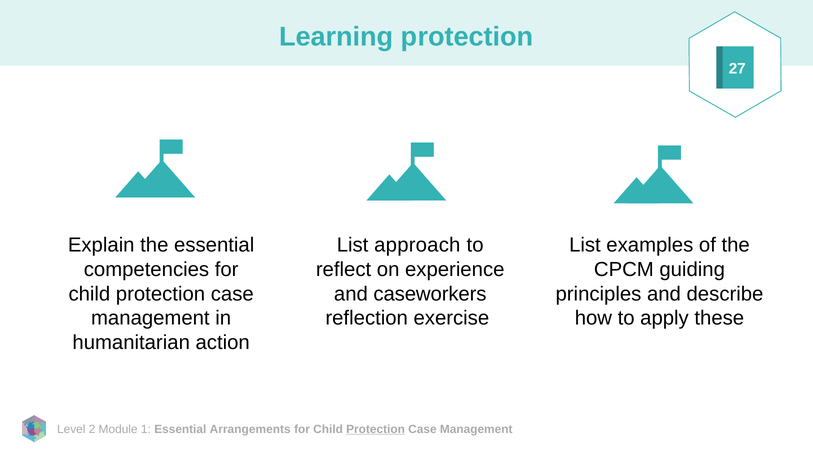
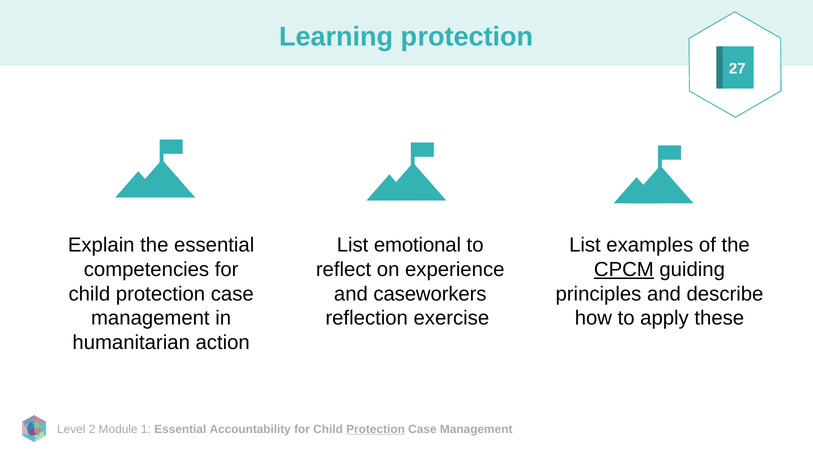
approach: approach -> emotional (417, 245)
CPCM underline: none -> present (624, 270)
Arrangements: Arrangements -> Accountability (250, 430)
